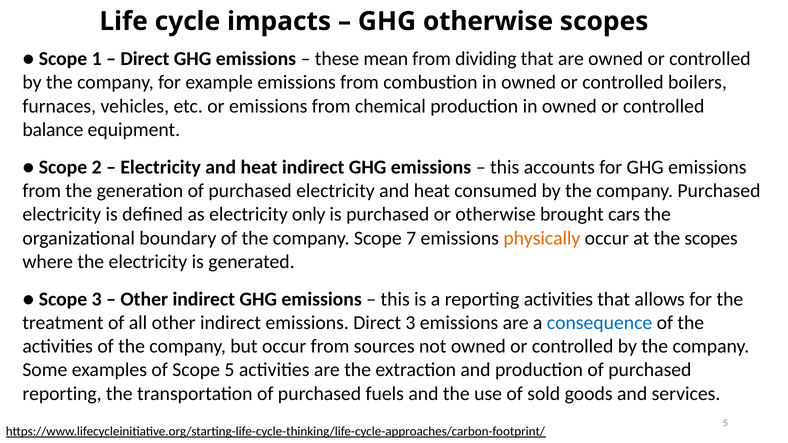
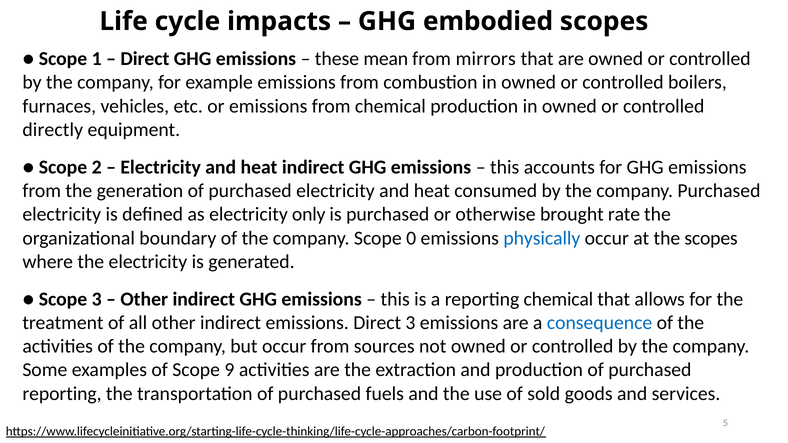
GHG otherwise: otherwise -> embodied (488, 21)
dividing: dividing -> mirrors (486, 59)
balance: balance -> directly (53, 130)
cars: cars -> rate (624, 215)
7: 7 -> 0 (411, 238)
physically colour: orange -> blue (542, 238)
reporting activities: activities -> chemical (558, 299)
Scope 5: 5 -> 9 (229, 370)
